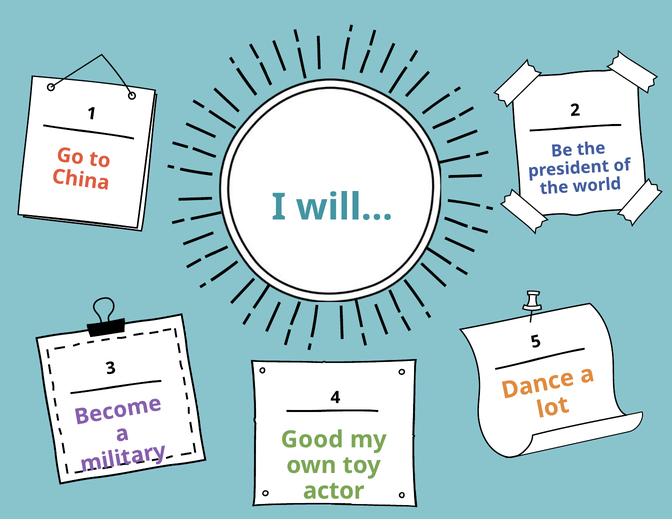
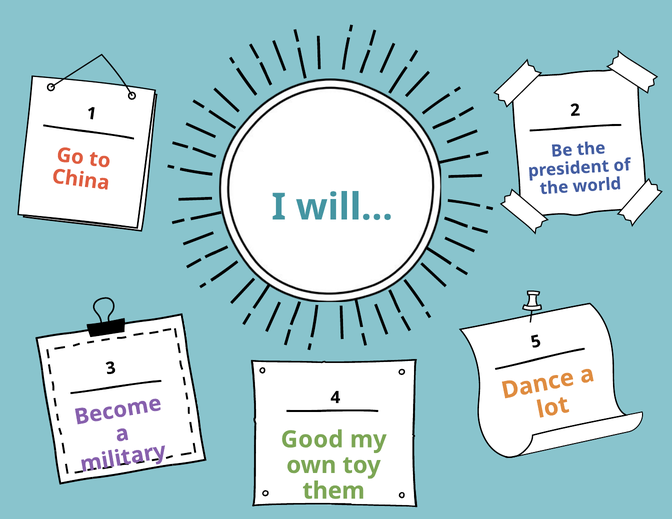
actor: actor -> them (334, 491)
